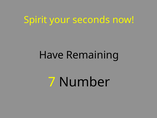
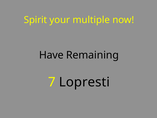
seconds: seconds -> multiple (91, 20)
Number: Number -> Lopresti (84, 82)
